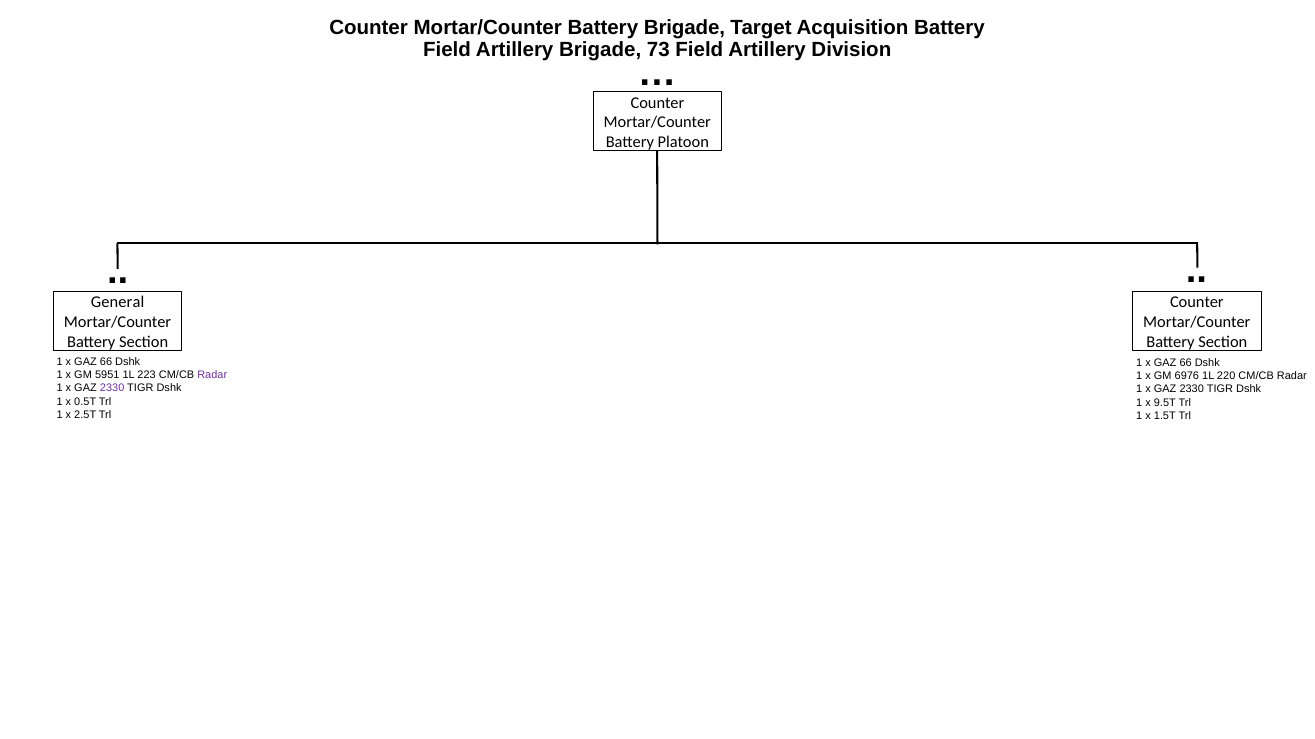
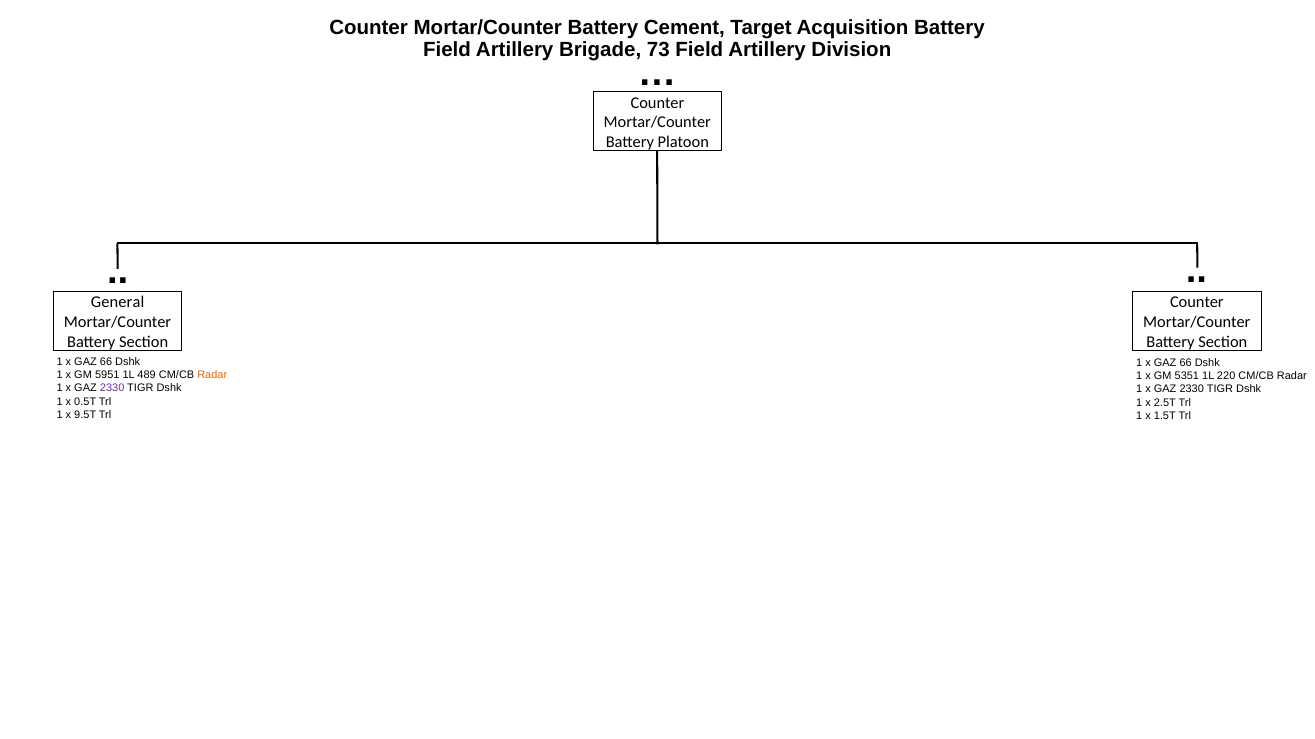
Battery Brigade: Brigade -> Cement (684, 28)
223: 223 -> 489 (147, 376)
Radar colour: purple -> orange (212, 376)
6976: 6976 -> 5351 (1187, 377)
9.5T: 9.5T -> 2.5T (1165, 403)
2.5T: 2.5T -> 9.5T (85, 415)
